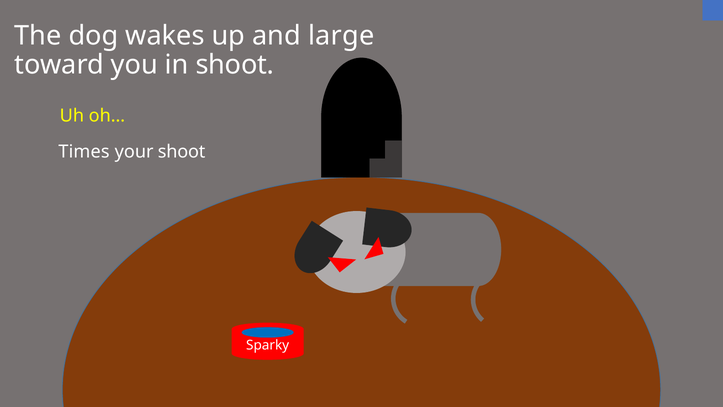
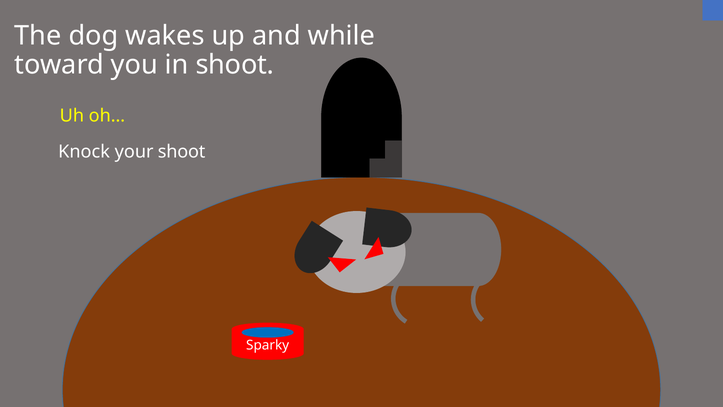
large: large -> while (341, 36)
Times: Times -> Knock (84, 151)
